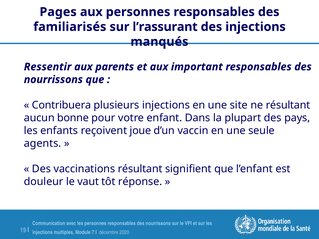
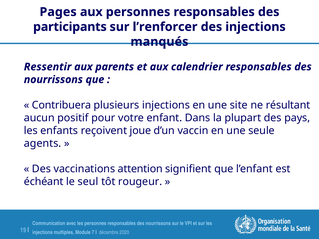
familiarisés: familiarisés -> participants (70, 27)
l’rassurant: l’rassurant -> l’renforcer (165, 27)
important: important -> calendrier (197, 67)
bonne: bonne -> positif (73, 118)
vaccinations résultant: résultant -> attention (140, 169)
douleur: douleur -> échéant (44, 182)
vaut: vaut -> seul (88, 182)
réponse: réponse -> rougeur (140, 182)
